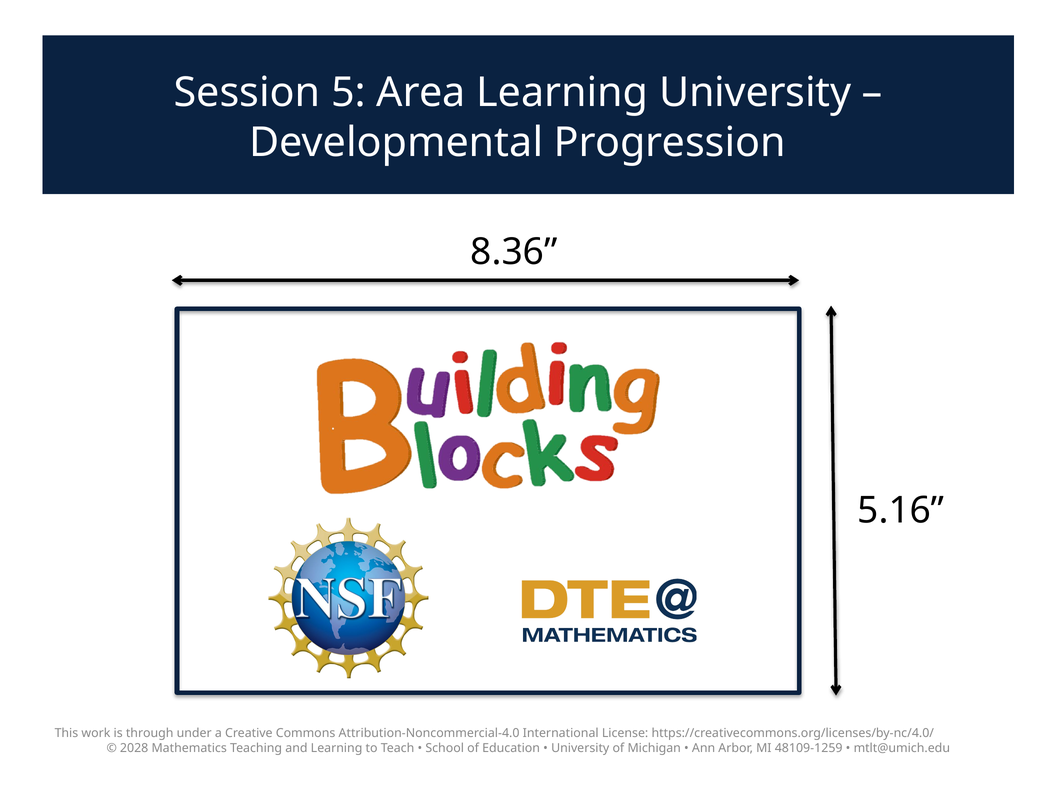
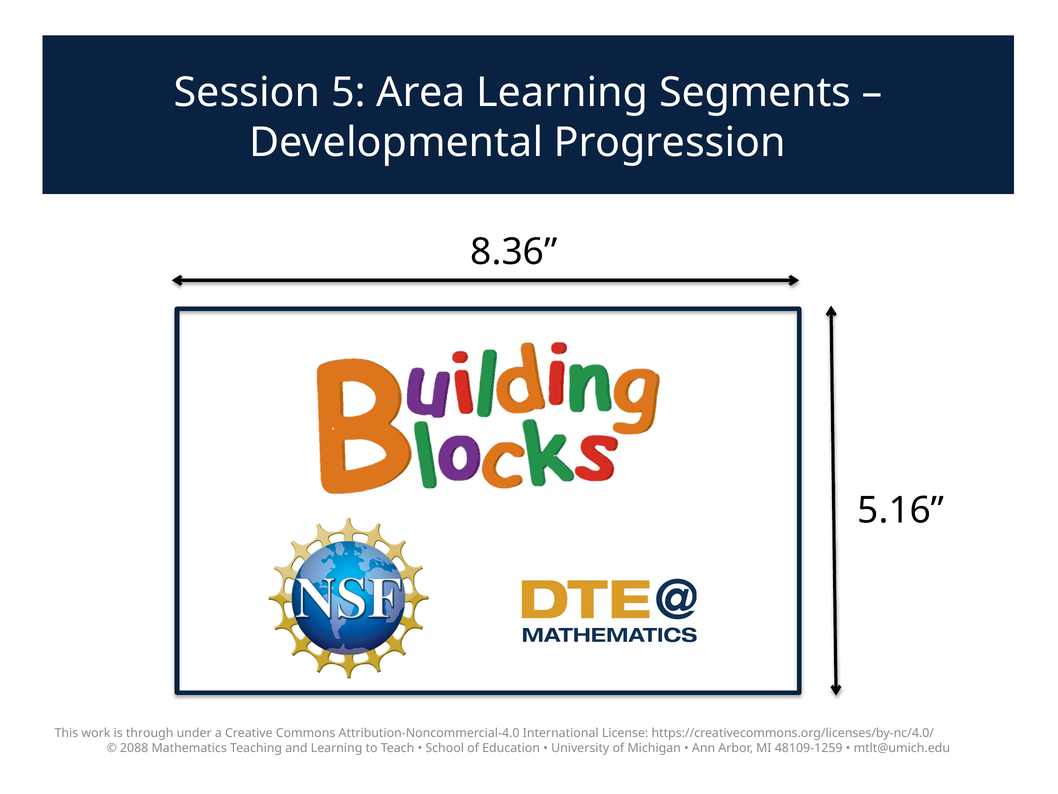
Learning University: University -> Segments (755, 93)
2028: 2028 -> 2088 (134, 748)
